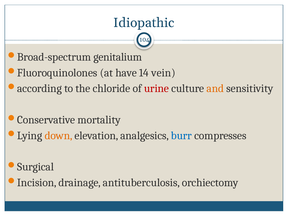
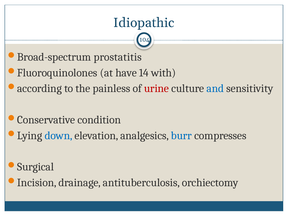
genitalium: genitalium -> prostatitis (118, 57)
vein: vein -> with (164, 73)
chloride: chloride -> painless (112, 88)
and colour: orange -> blue (215, 88)
mortality: mortality -> condition (99, 120)
down colour: orange -> blue (59, 136)
